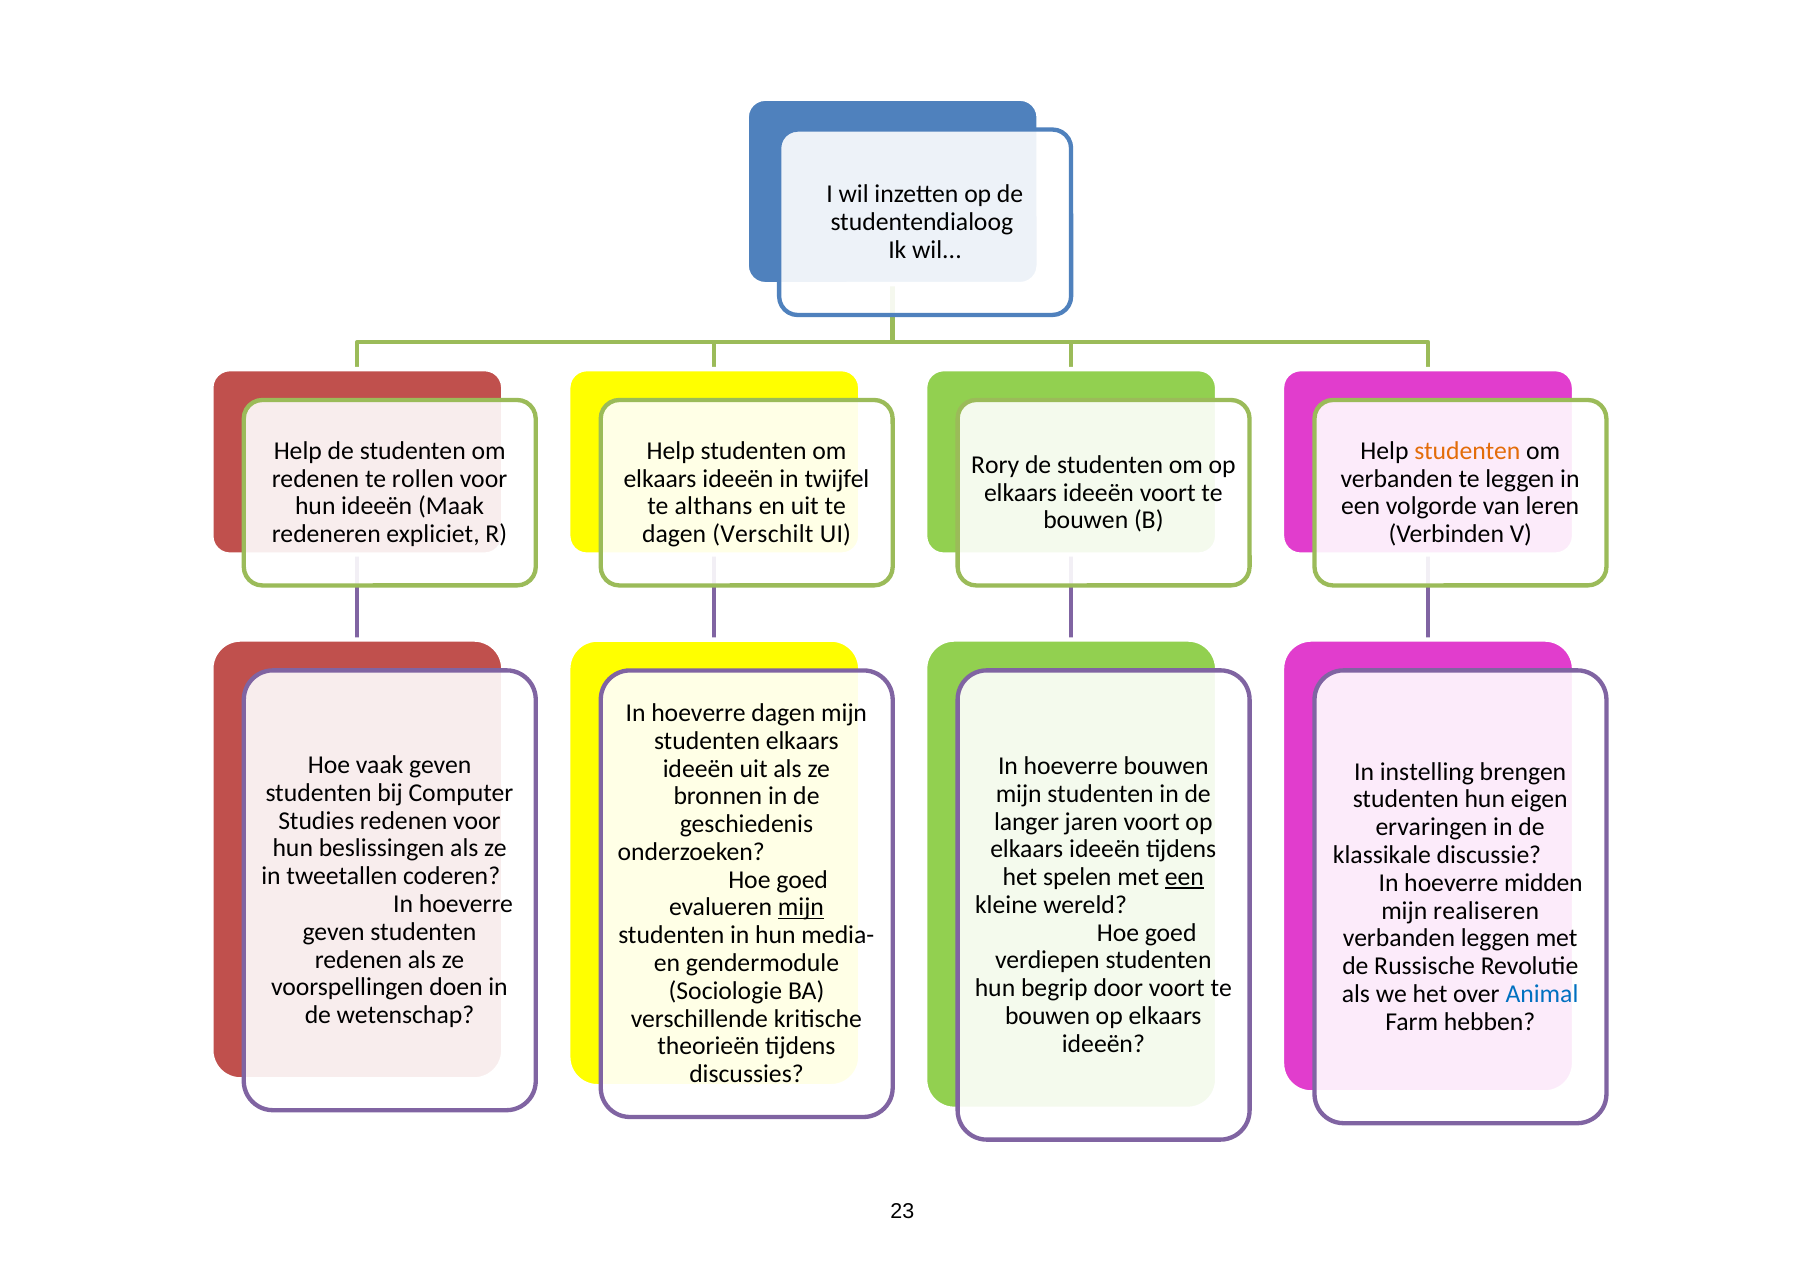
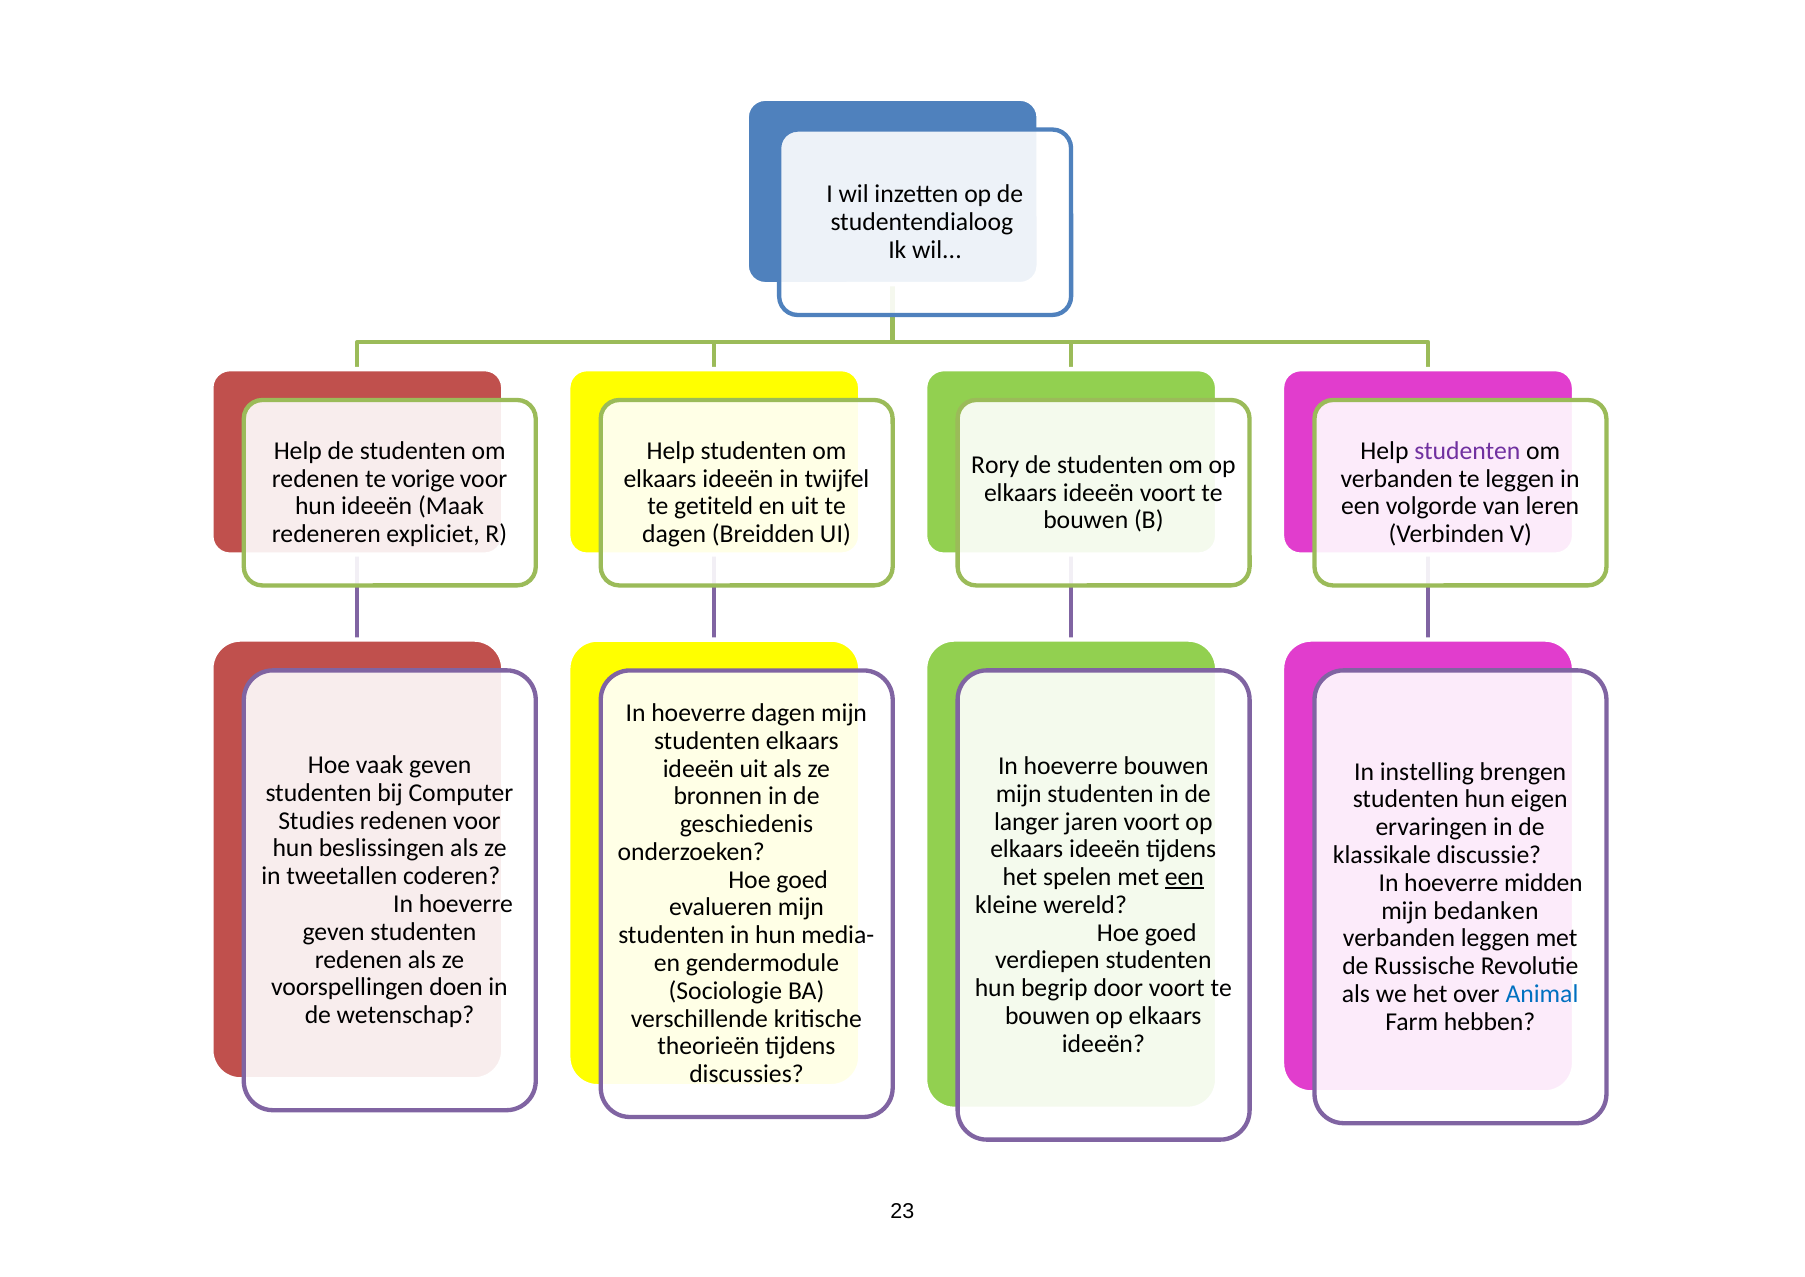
studenten colour: orange -> purple (1467, 451)
rollen: rollen -> vorige (423, 478)
althans: althans -> getiteld (714, 506)
Verschilt: Verschilt -> Breidden (763, 534)
mijn underline: present -> none (801, 907)
realiseren: realiseren -> bedanken (1486, 910)
